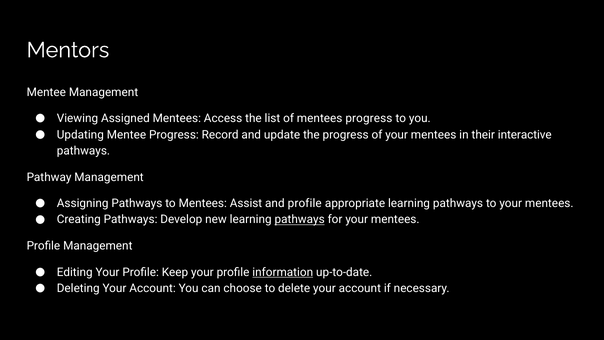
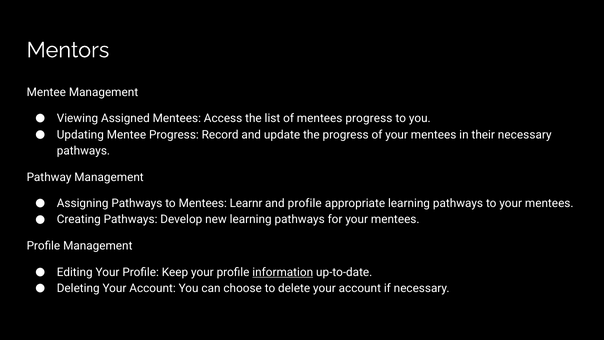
their interactive: interactive -> necessary (525, 135)
Assist: Assist -> Learnr (246, 203)
pathways underline: present -> none (300, 219)
